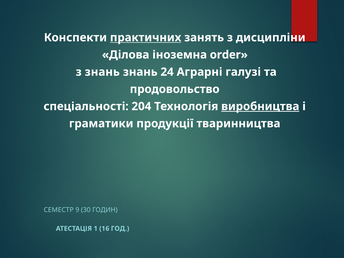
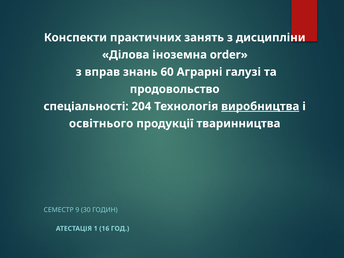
практичних underline: present -> none (146, 38)
з знань: знань -> вправ (102, 72)
24: 24 -> 60 (167, 72)
граматики: граматики -> освітнього (101, 124)
